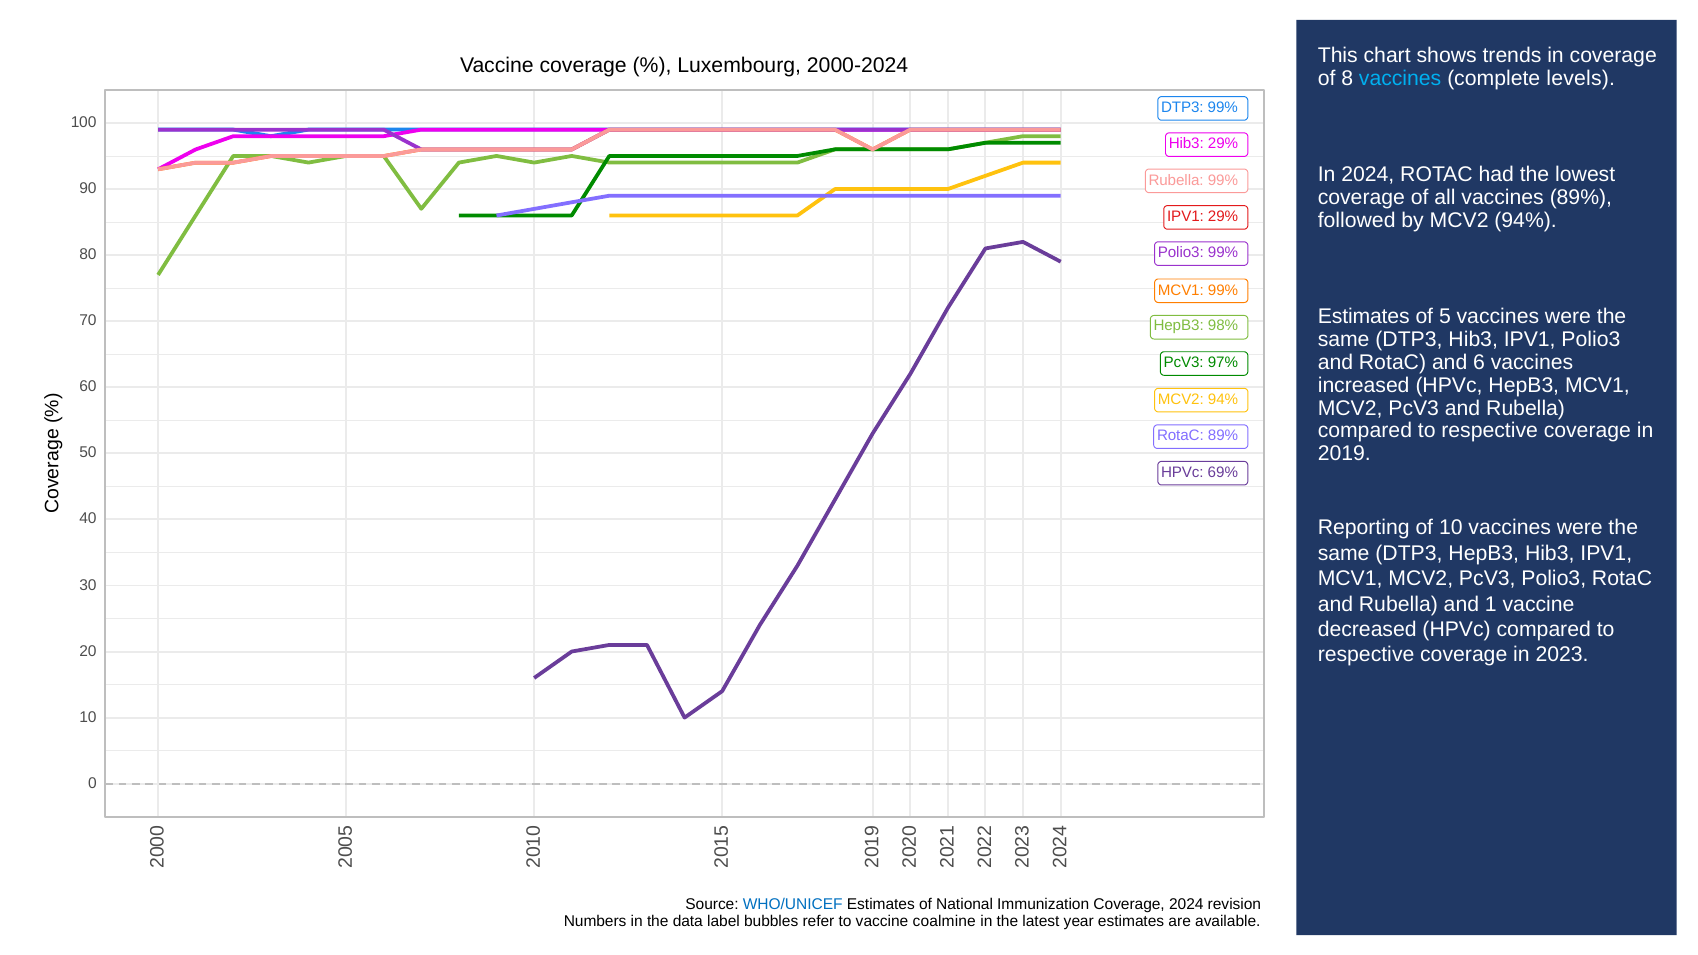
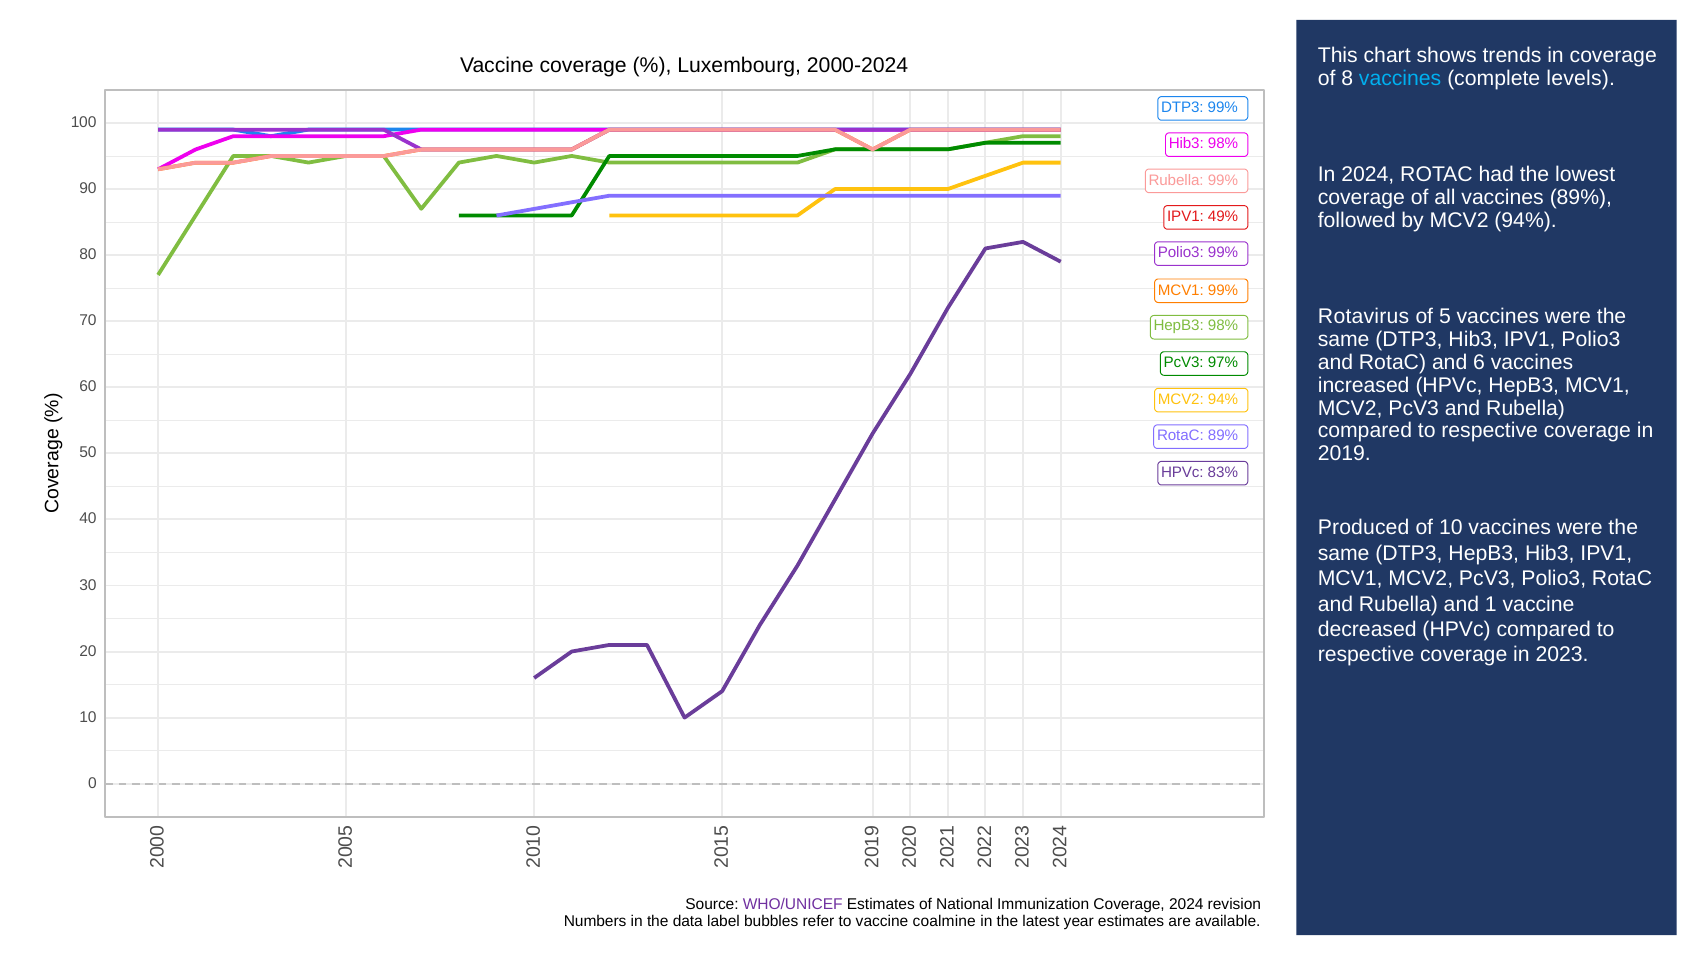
Hib3 29%: 29% -> 98% (1223, 144)
IPV1 29%: 29% -> 49% (1223, 217)
Estimates: Estimates -> Rotavirus (1364, 316)
69%: 69% -> 83% (1223, 473)
Reporting: Reporting -> Produced (1364, 528)
WHO/UNICEF colour: blue -> purple (793, 905)
